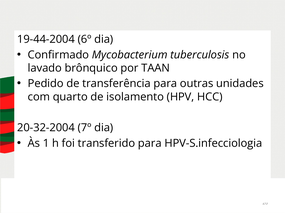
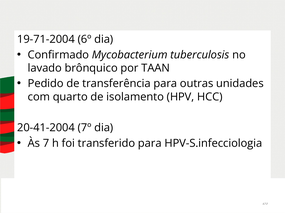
19-44-2004: 19-44-2004 -> 19-71-2004 (46, 39)
20-32-2004: 20-32-2004 -> 20-41-2004 (46, 128)
1: 1 -> 7 (46, 144)
